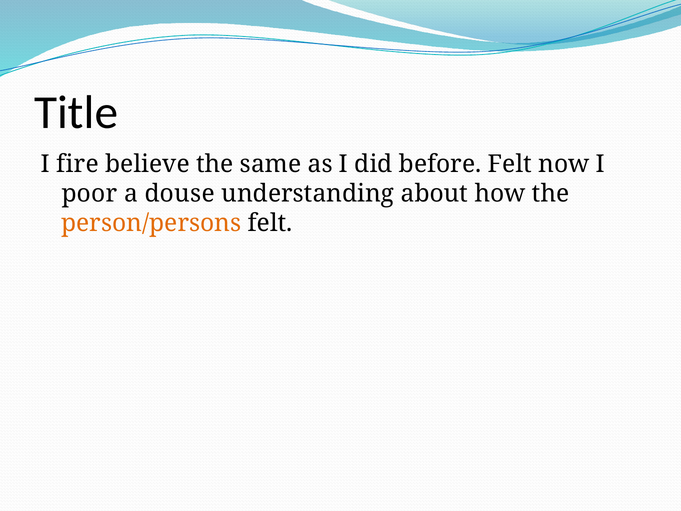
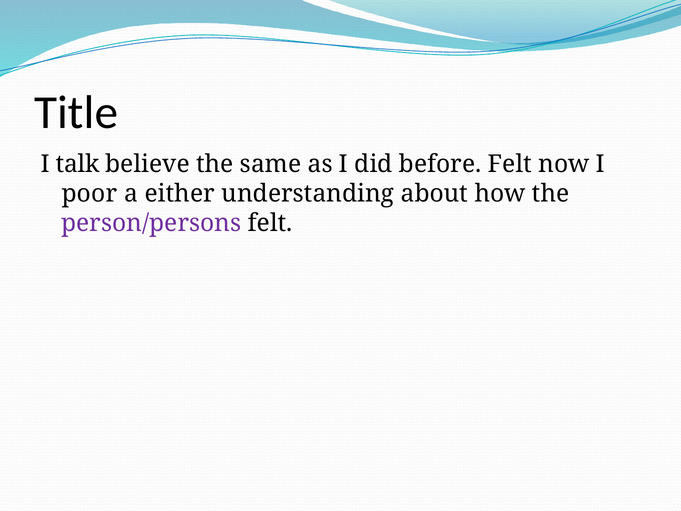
fire: fire -> talk (78, 164)
douse: douse -> either (180, 193)
person/persons colour: orange -> purple (151, 223)
